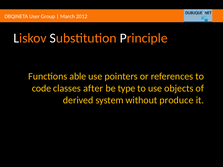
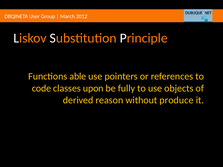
after: after -> upon (93, 88)
type: type -> fully (127, 88)
system: system -> reason (109, 100)
